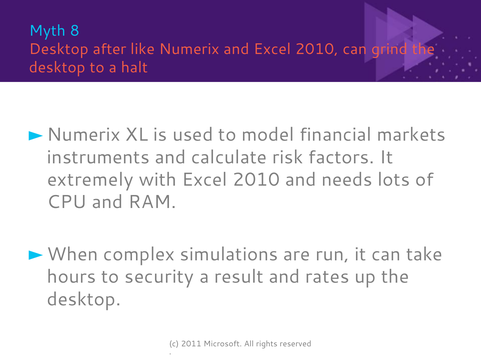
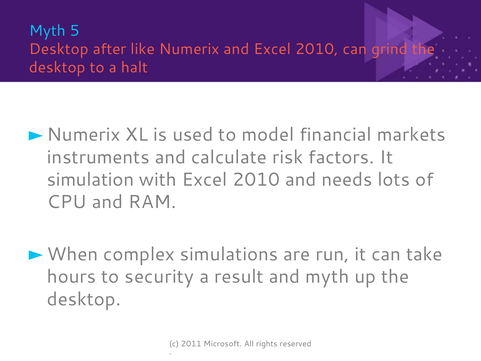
8: 8 -> 5 (75, 31)
extremely: extremely -> simulation (90, 179)
and rates: rates -> myth (327, 277)
